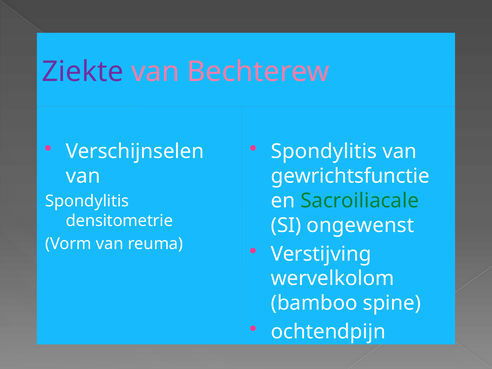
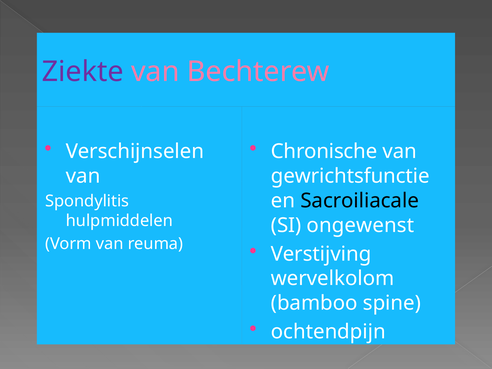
Spondylitis: Spondylitis -> Chronische (324, 151)
Sacroiliacale colour: green -> black (360, 201)
densitometrie: densitometrie -> hulpmiddelen (119, 221)
